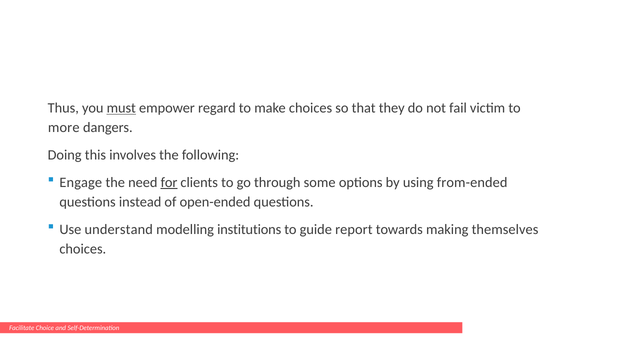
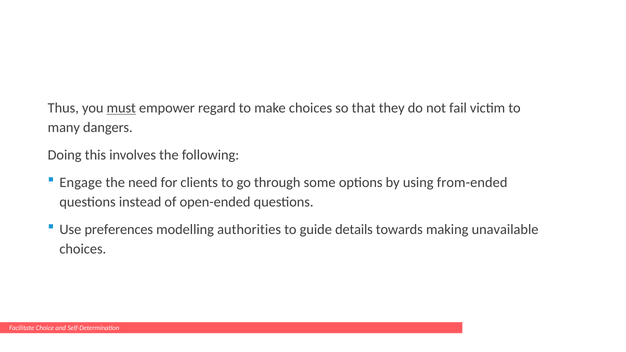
more: more -> many (64, 128)
for underline: present -> none (169, 183)
understand: understand -> preferences (119, 230)
institutions: institutions -> authorities (249, 230)
report: report -> details (354, 230)
themselves: themselves -> unavailable (505, 230)
